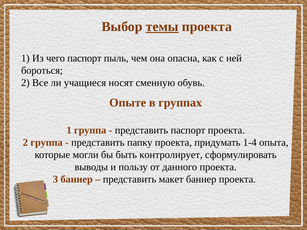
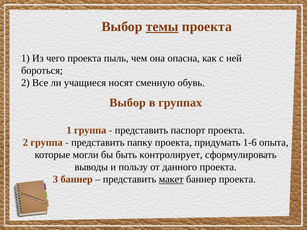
чего паспорт: паспорт -> проекта (84, 58)
Опыте: Опыте -> Выбор (128, 103)
1-4: 1-4 -> 1-6 (250, 143)
макет underline: none -> present (171, 180)
